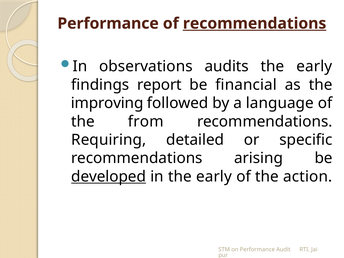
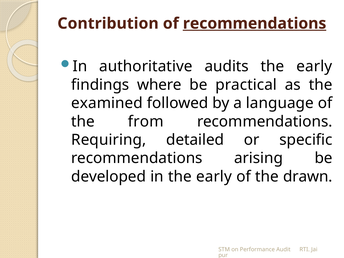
Performance: Performance -> Contribution (108, 23)
observations: observations -> authoritative (146, 66)
report: report -> where (159, 85)
financial: financial -> practical (246, 85)
improving: improving -> examined (107, 103)
developed underline: present -> none (109, 177)
action: action -> drawn (308, 177)
